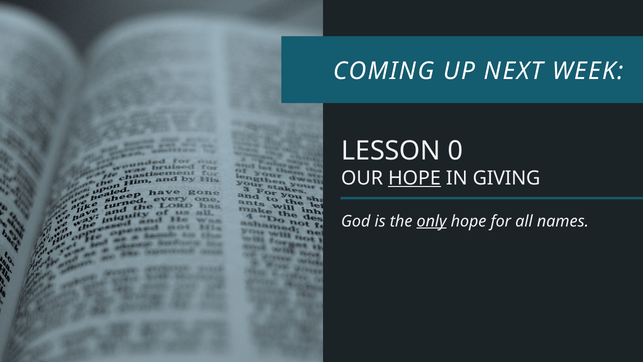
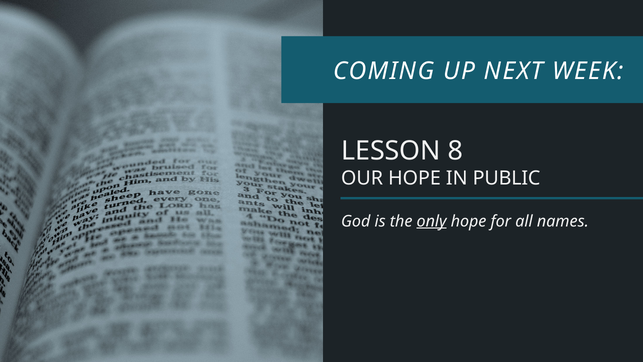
0: 0 -> 8 (455, 151)
HOPE underline: present -> none (415, 178)
GIVING: GIVING -> PUBLIC (507, 178)
